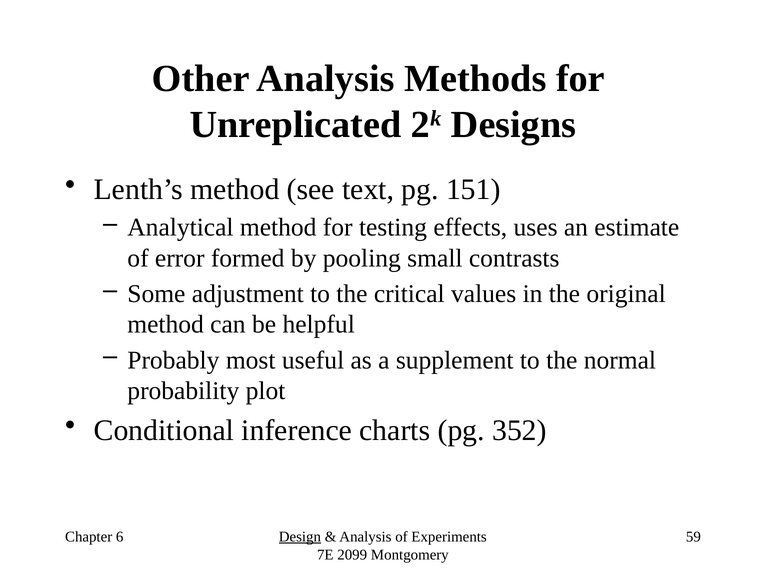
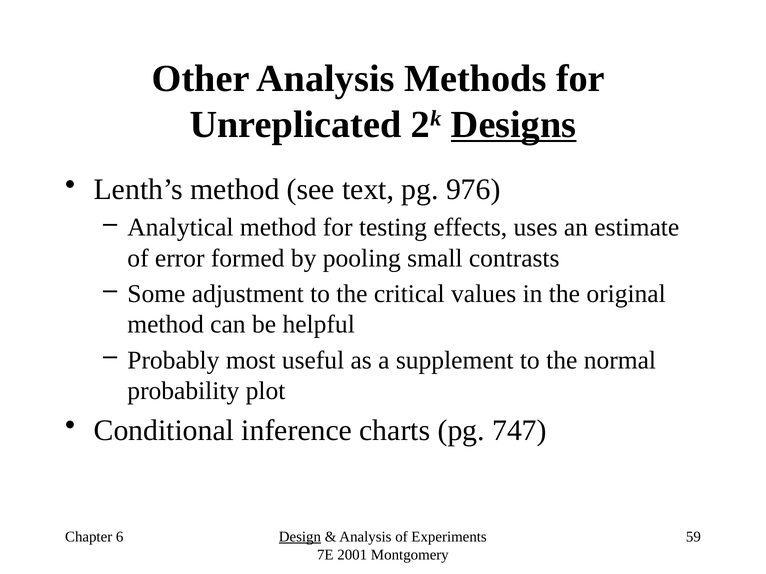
Designs underline: none -> present (514, 125)
151: 151 -> 976 (473, 190)
352: 352 -> 747 (519, 431)
2099: 2099 -> 2001 (352, 555)
